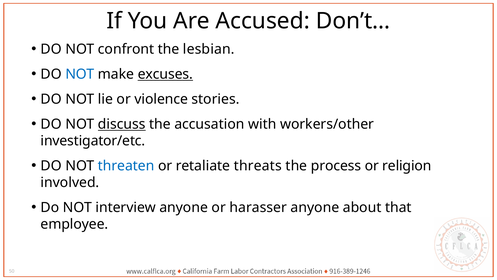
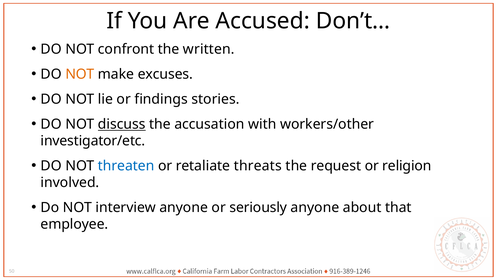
lesbian: lesbian -> written (209, 49)
NOT colour: blue -> orange (80, 74)
excuses underline: present -> none (165, 74)
violence: violence -> findings (161, 99)
process: process -> request (336, 166)
harasser: harasser -> seriously (258, 207)
